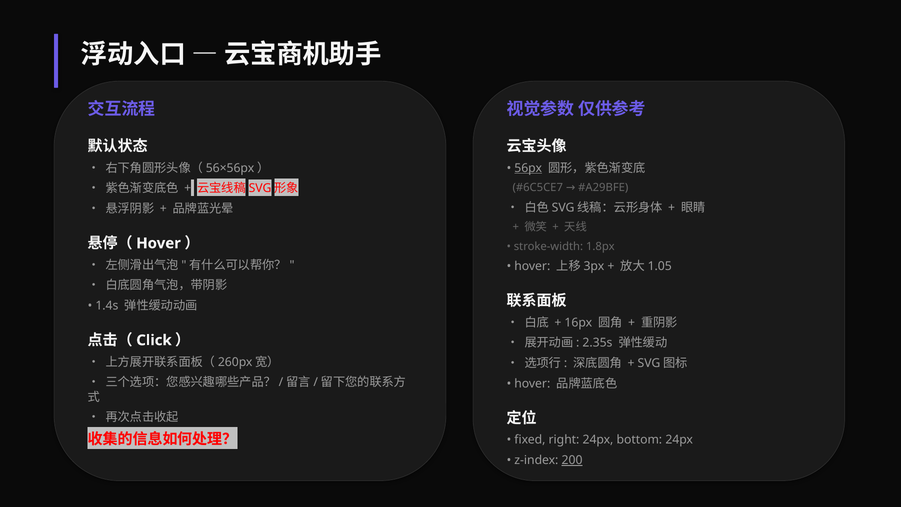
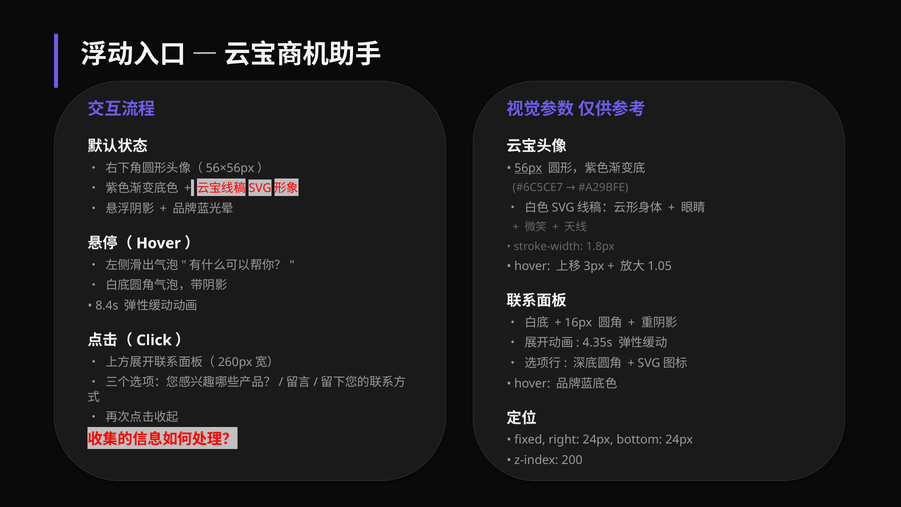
1.4s: 1.4s -> 8.4s (107, 306)
2.35s: 2.35s -> 4.35s (597, 343)
200 underline: present -> none (572, 460)
